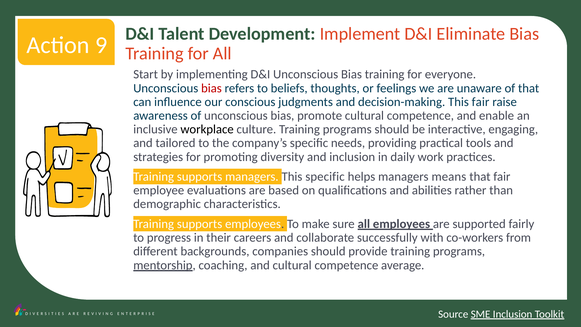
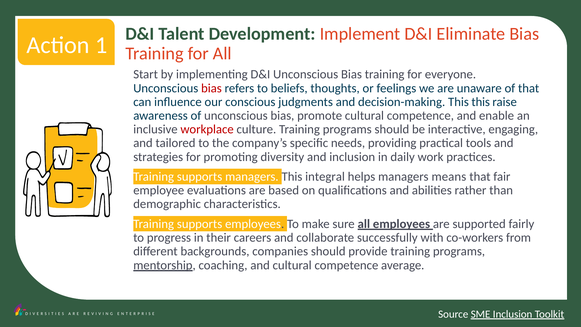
9: 9 -> 1 (101, 45)
This fair: fair -> this (481, 102)
workplace colour: black -> red (207, 129)
This specific: specific -> integral (325, 177)
